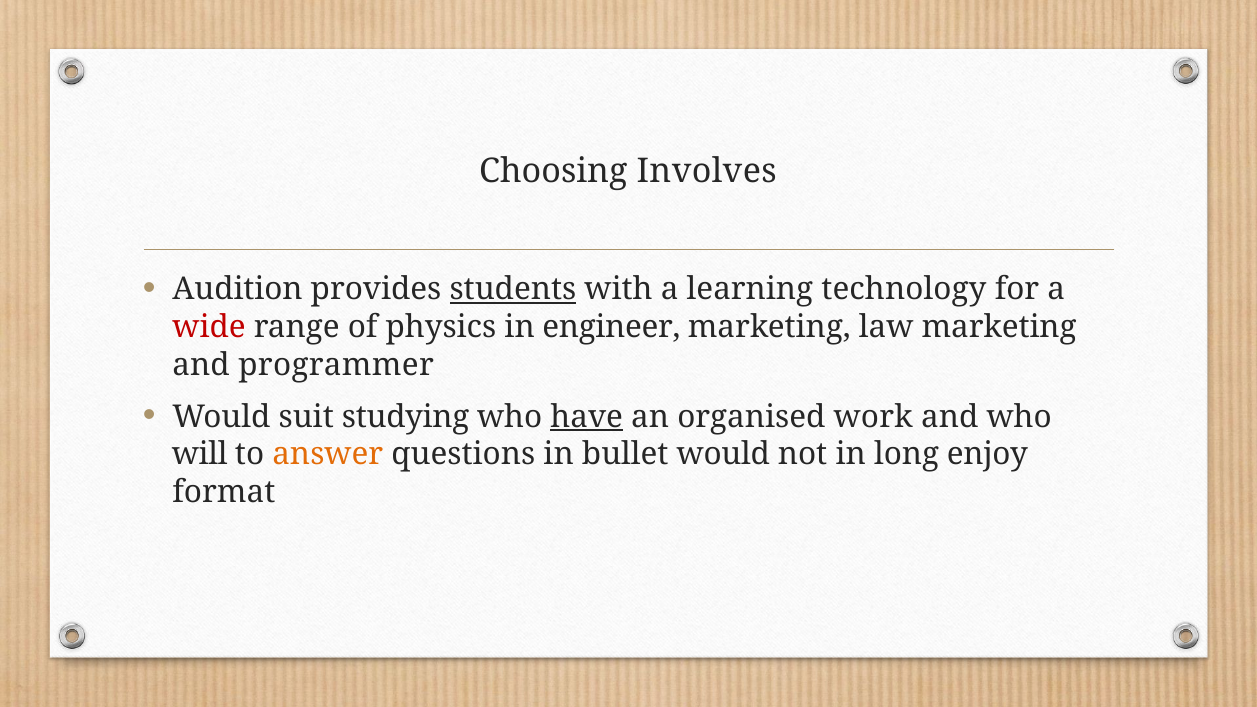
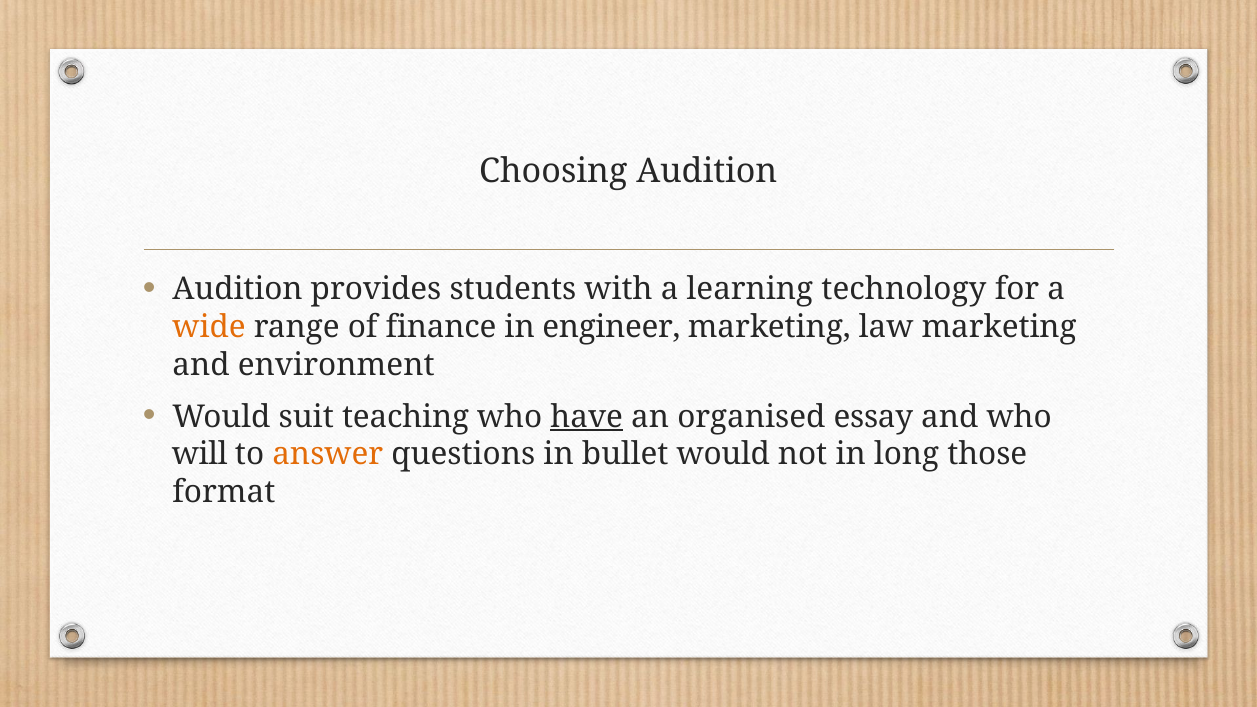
Choosing Involves: Involves -> Audition (707, 171)
students underline: present -> none (513, 289)
wide colour: red -> orange (209, 327)
physics: physics -> finance (441, 327)
programmer: programmer -> environment (336, 365)
studying: studying -> teaching (406, 417)
work: work -> essay (873, 417)
enjoy: enjoy -> those (987, 454)
